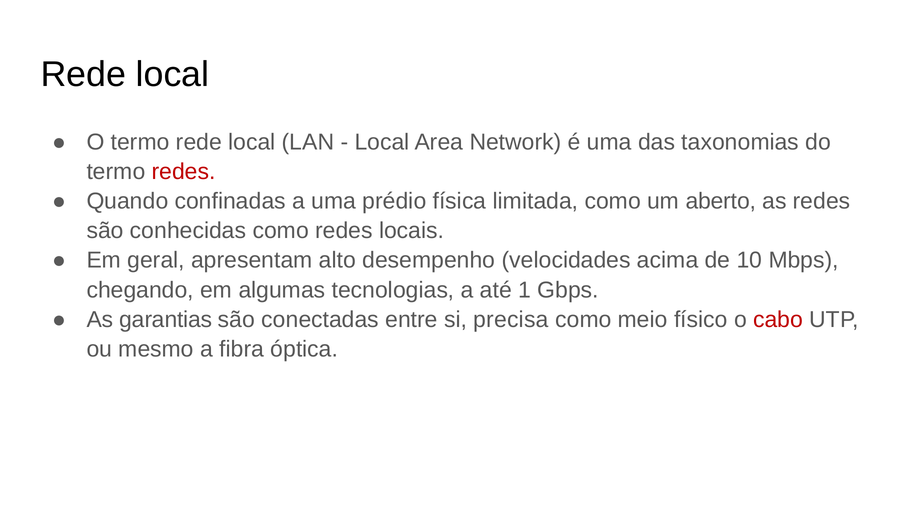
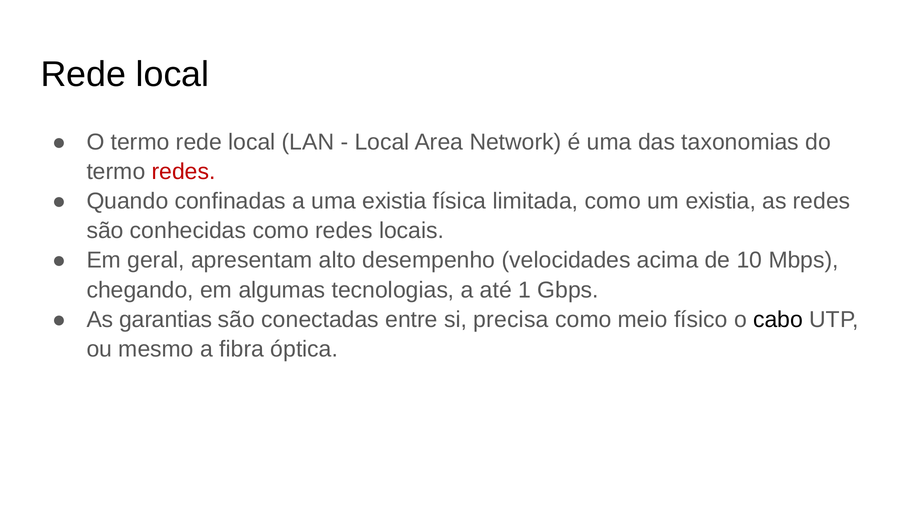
uma prédio: prédio -> existia (394, 201)
um aberto: aberto -> existia (721, 201)
cabo colour: red -> black (778, 320)
